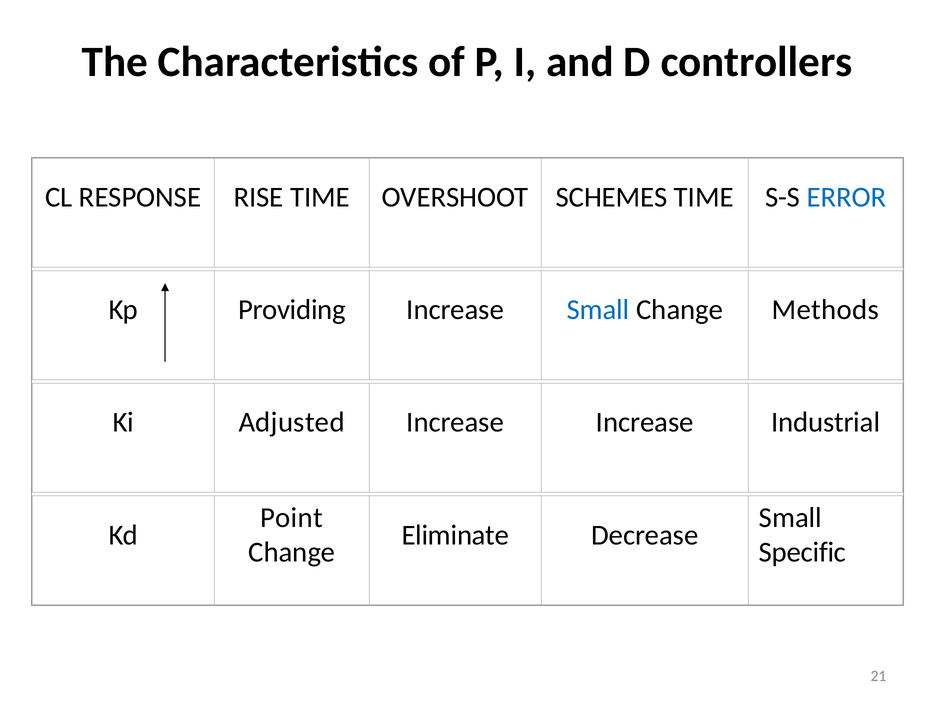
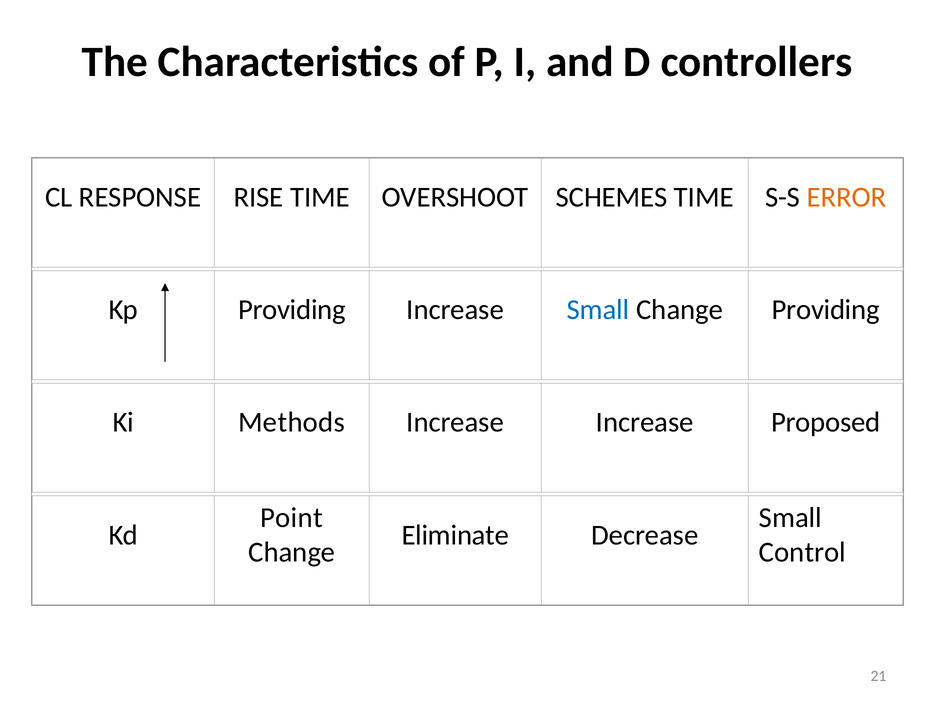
ERROR colour: blue -> orange (846, 197)
Change Methods: Methods -> Providing (826, 310)
Adjusted: Adjusted -> Methods (292, 422)
Industrial: Industrial -> Proposed (826, 422)
Specific: Specific -> Control (802, 552)
